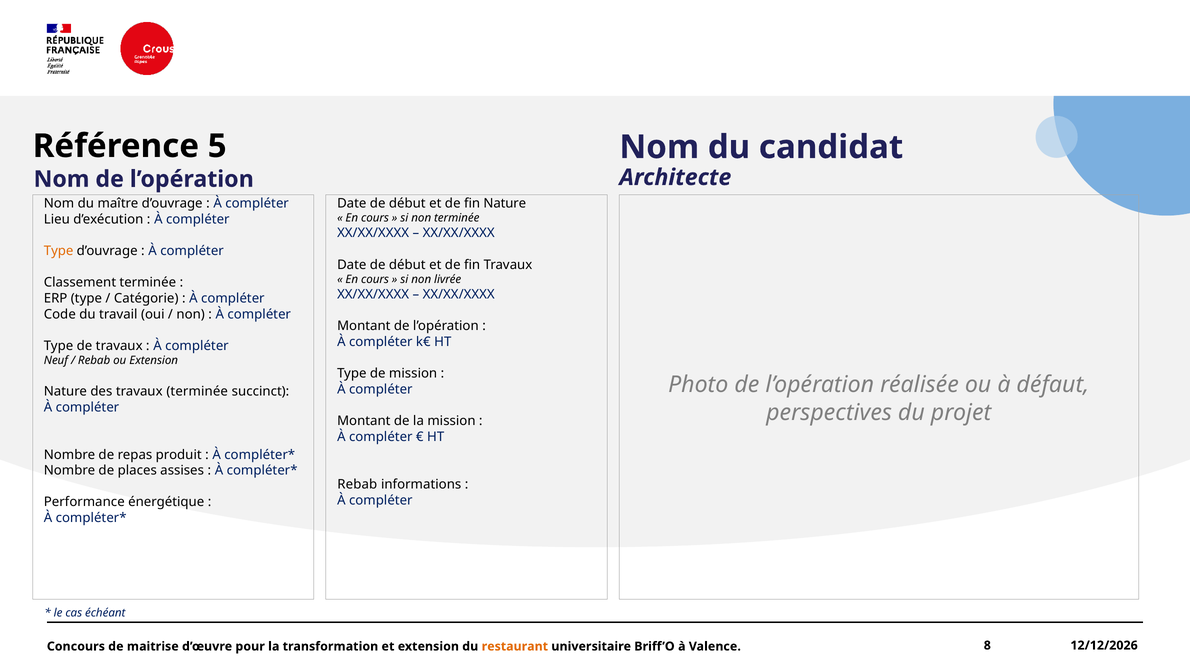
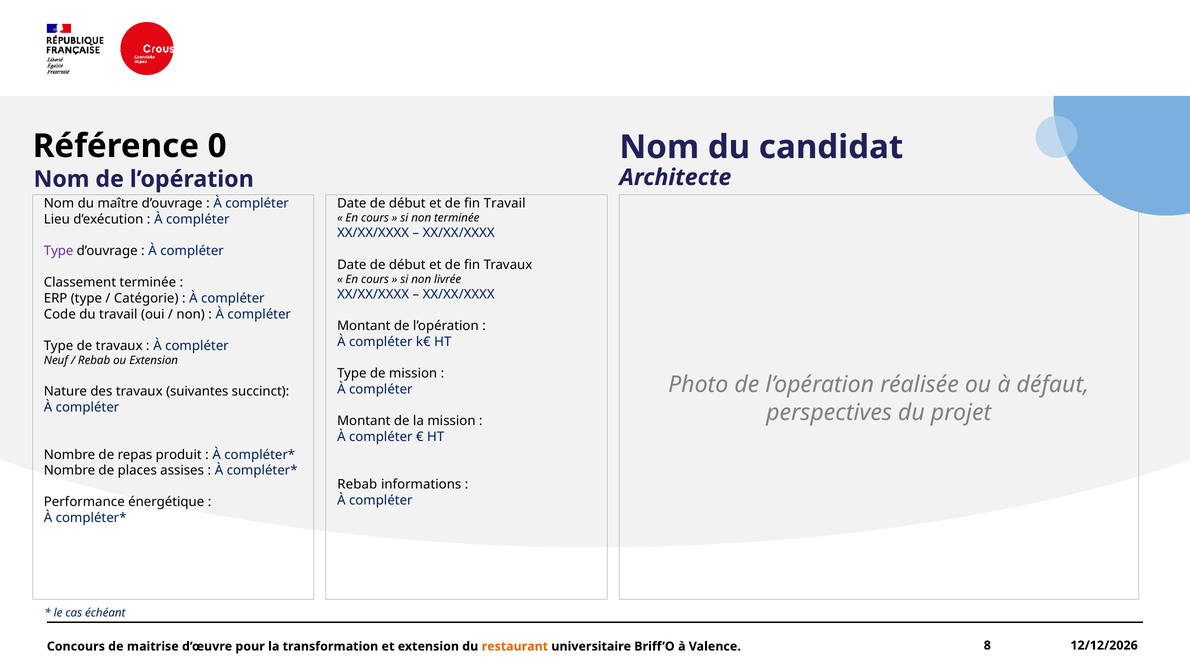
5: 5 -> 0 (217, 146)
fin Nature: Nature -> Travail (505, 204)
Type colour: orange -> purple (59, 251)
travaux terminée: terminée -> suivantes (197, 392)
